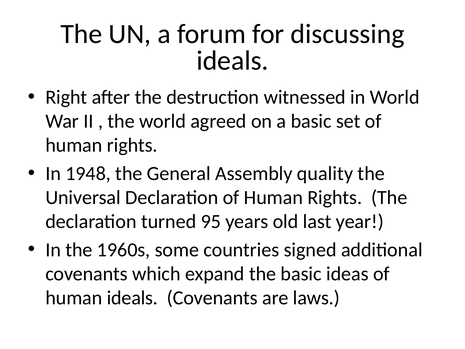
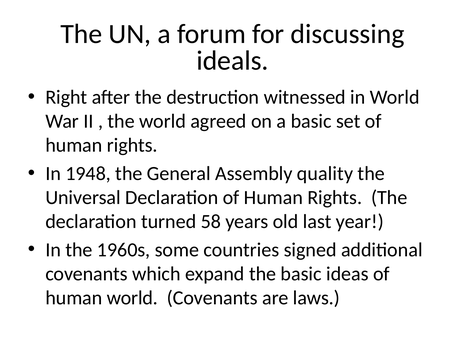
95: 95 -> 58 (211, 221)
human ideals: ideals -> world (132, 298)
